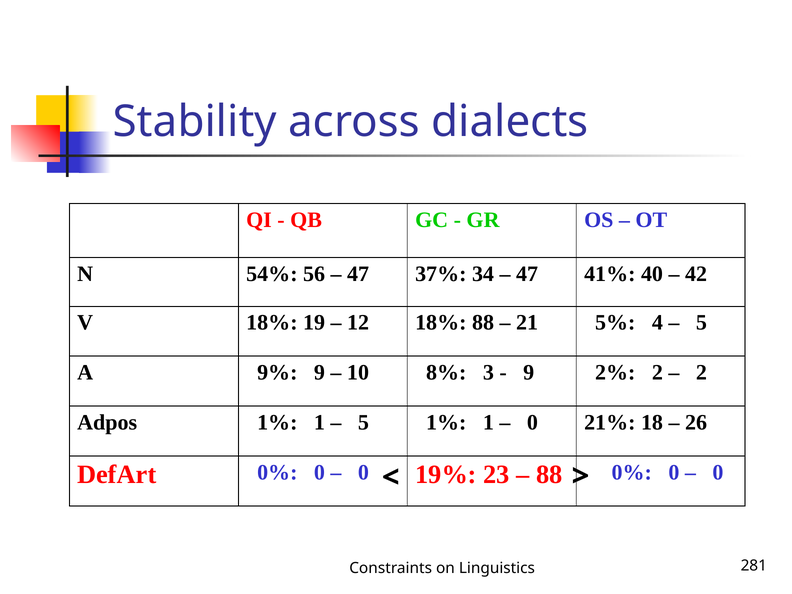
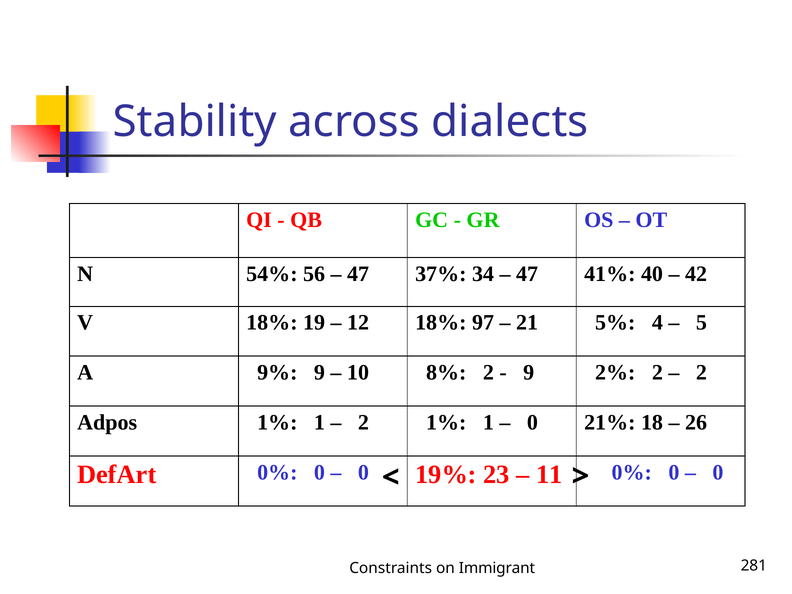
18% 88: 88 -> 97 (483, 323)
8% 3: 3 -> 2 (488, 373)
5: 5 -> 2 (364, 422)
88: 88 -> 11 (549, 475)
Linguistics: Linguistics -> Immigrant (497, 568)
